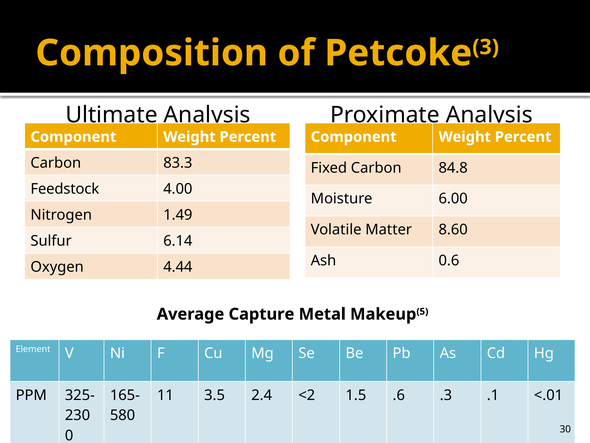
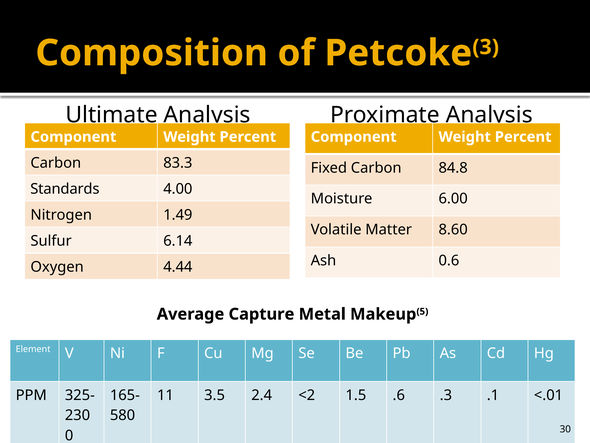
Feedstock: Feedstock -> Standards (65, 189)
